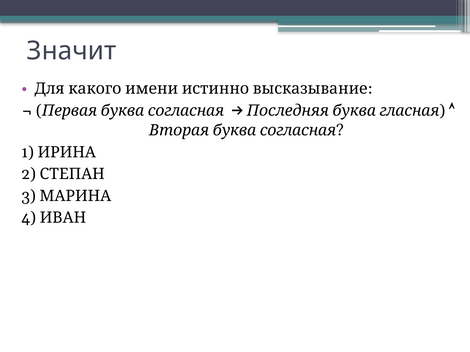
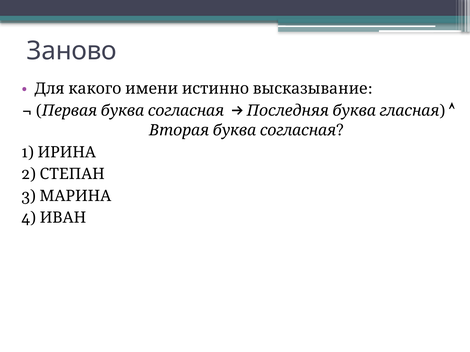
Значит: Значит -> Заново (72, 51)
